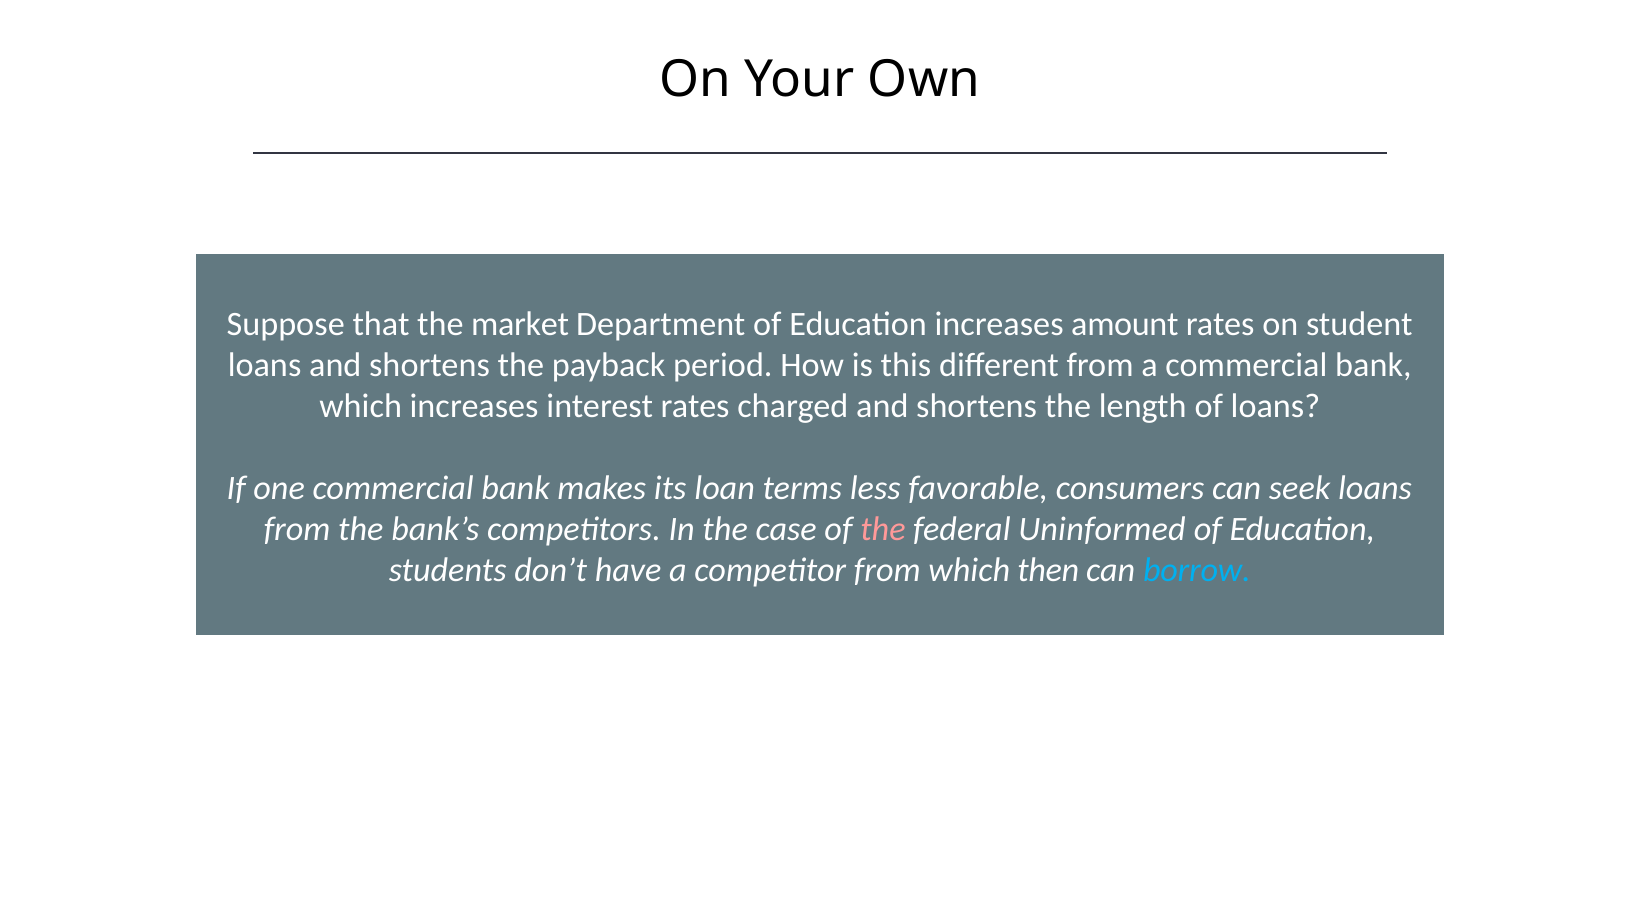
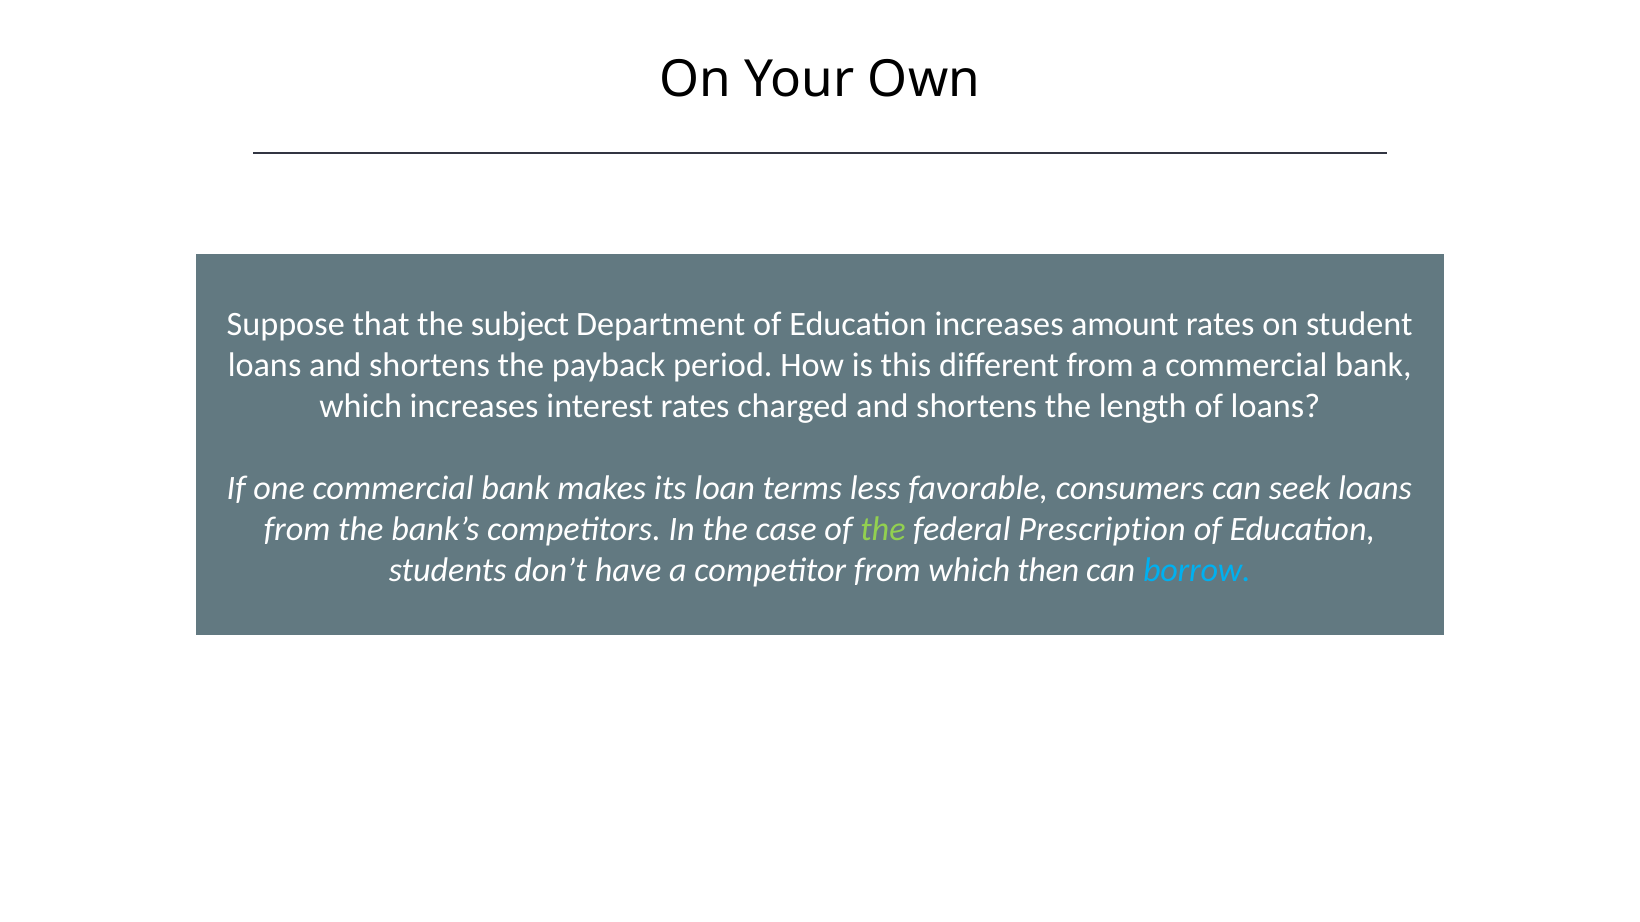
market: market -> subject (520, 324)
the colour: pink -> light green (883, 529)
Uninformed: Uninformed -> Prescription (1102, 529)
